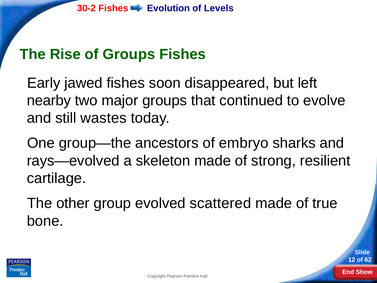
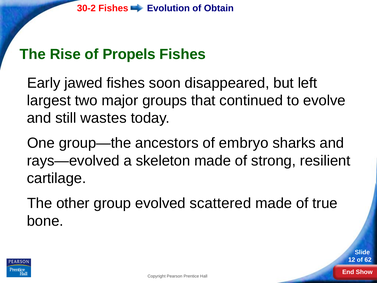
Levels: Levels -> Obtain (219, 8)
of Groups: Groups -> Propels (129, 54)
nearby: nearby -> largest (49, 100)
